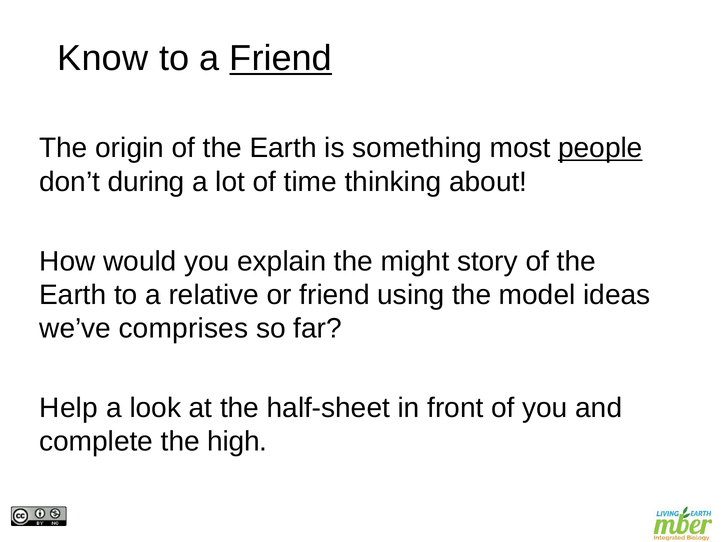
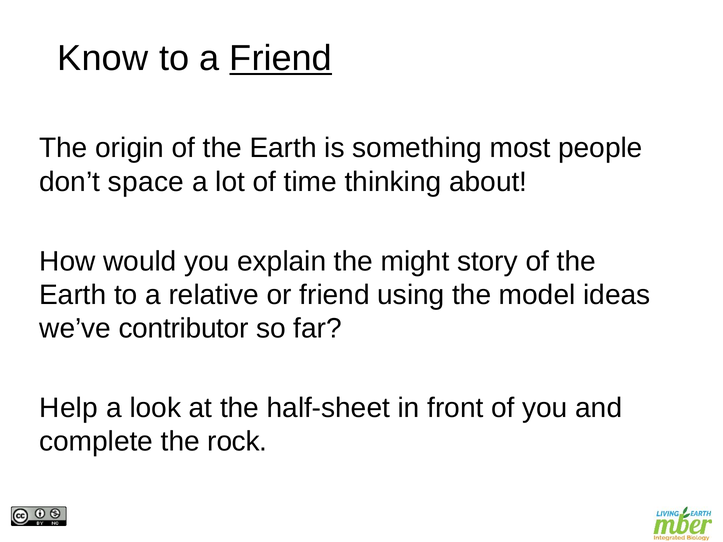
people underline: present -> none (600, 148)
during: during -> space (146, 182)
comprises: comprises -> contributor (184, 329)
high: high -> rock (237, 442)
